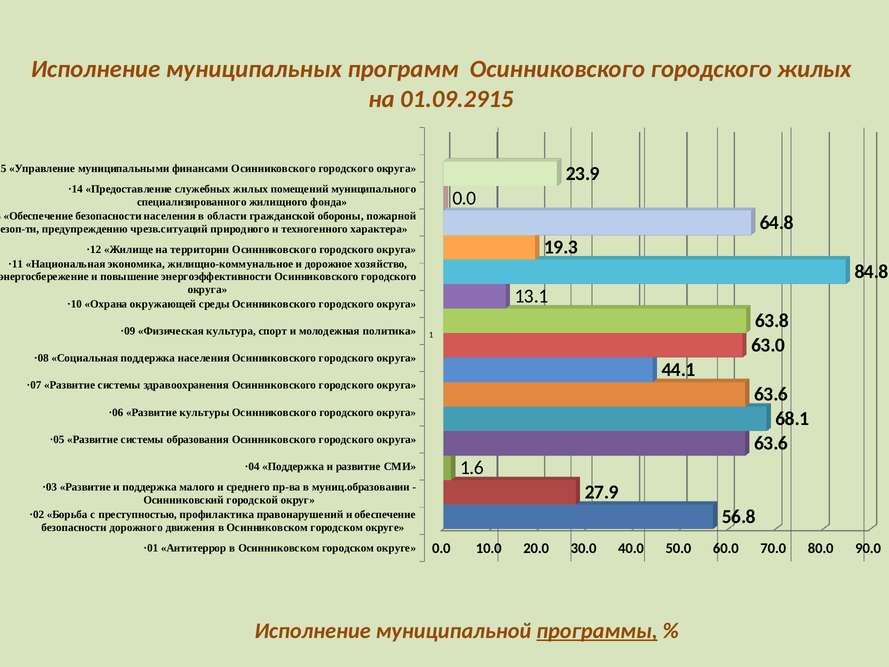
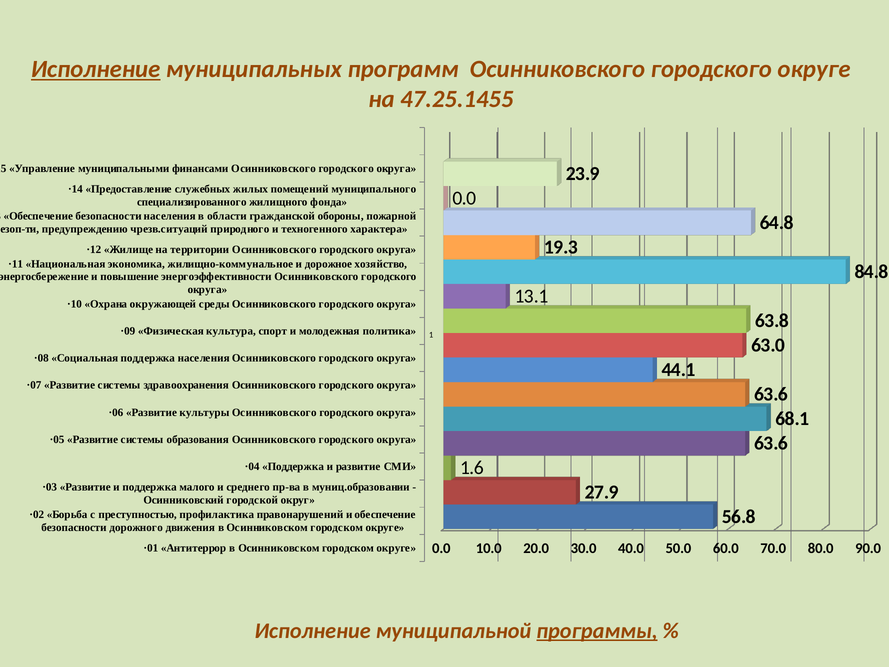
Исполнение underline: none -> present (96, 69)
городского жилых: жилых -> округе (814, 69)
01.09.2915: 01.09.2915 -> 47.25.1455 (457, 99)
